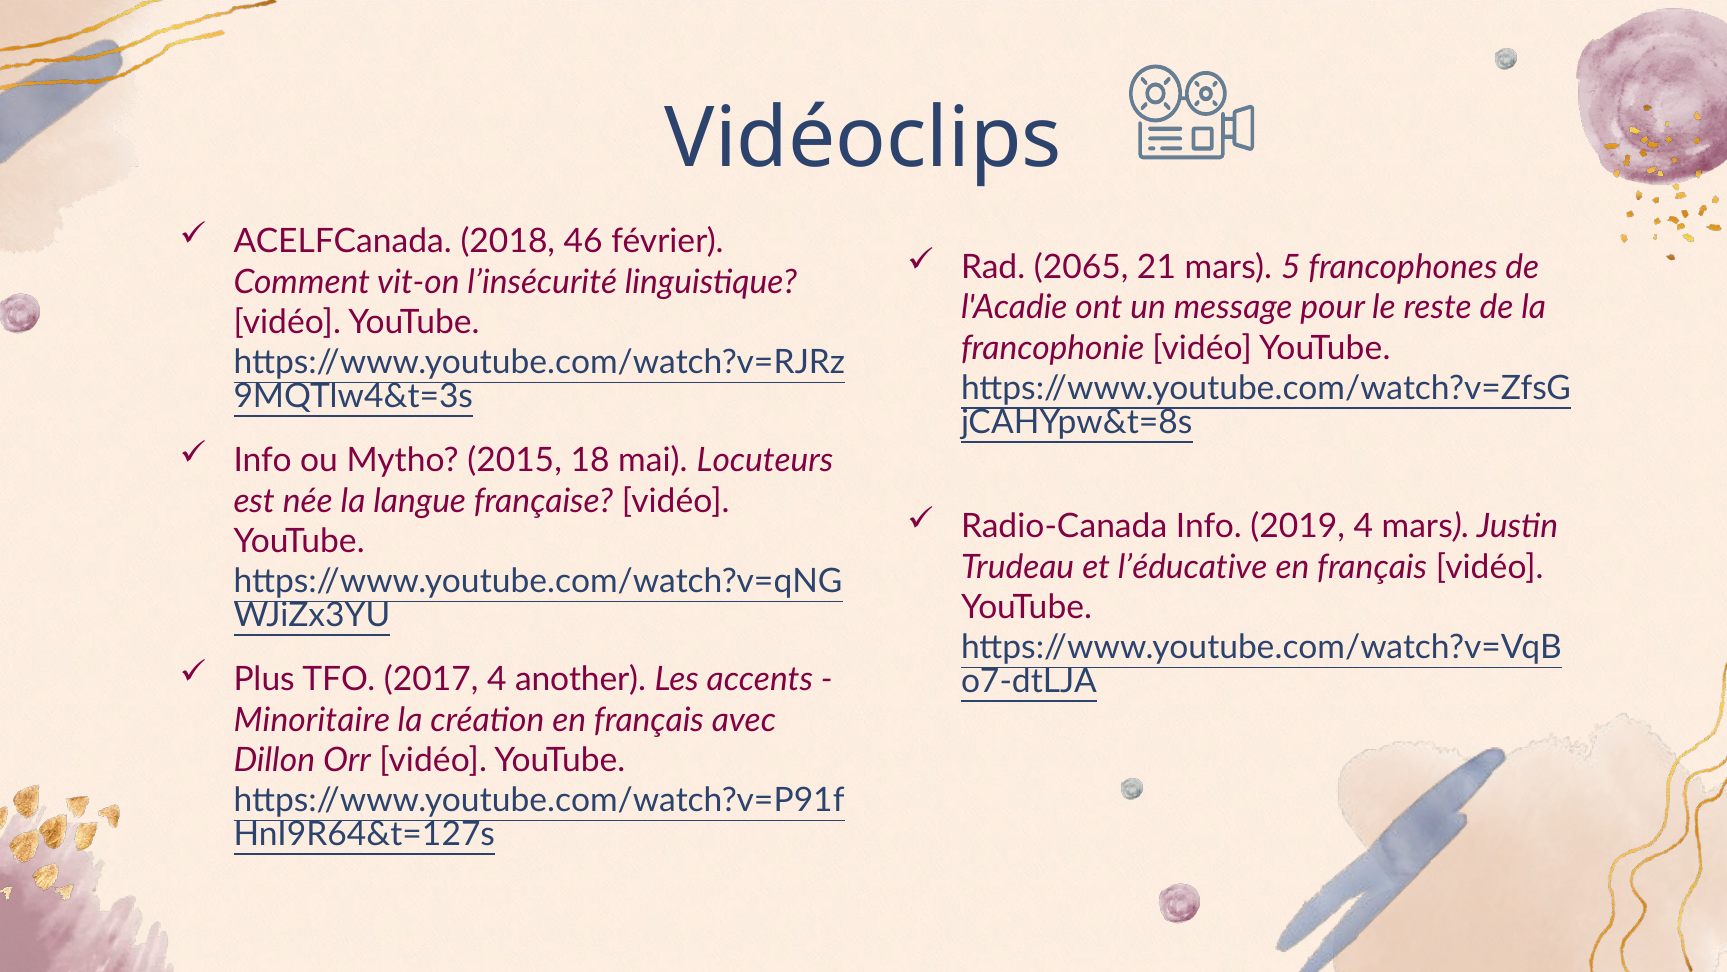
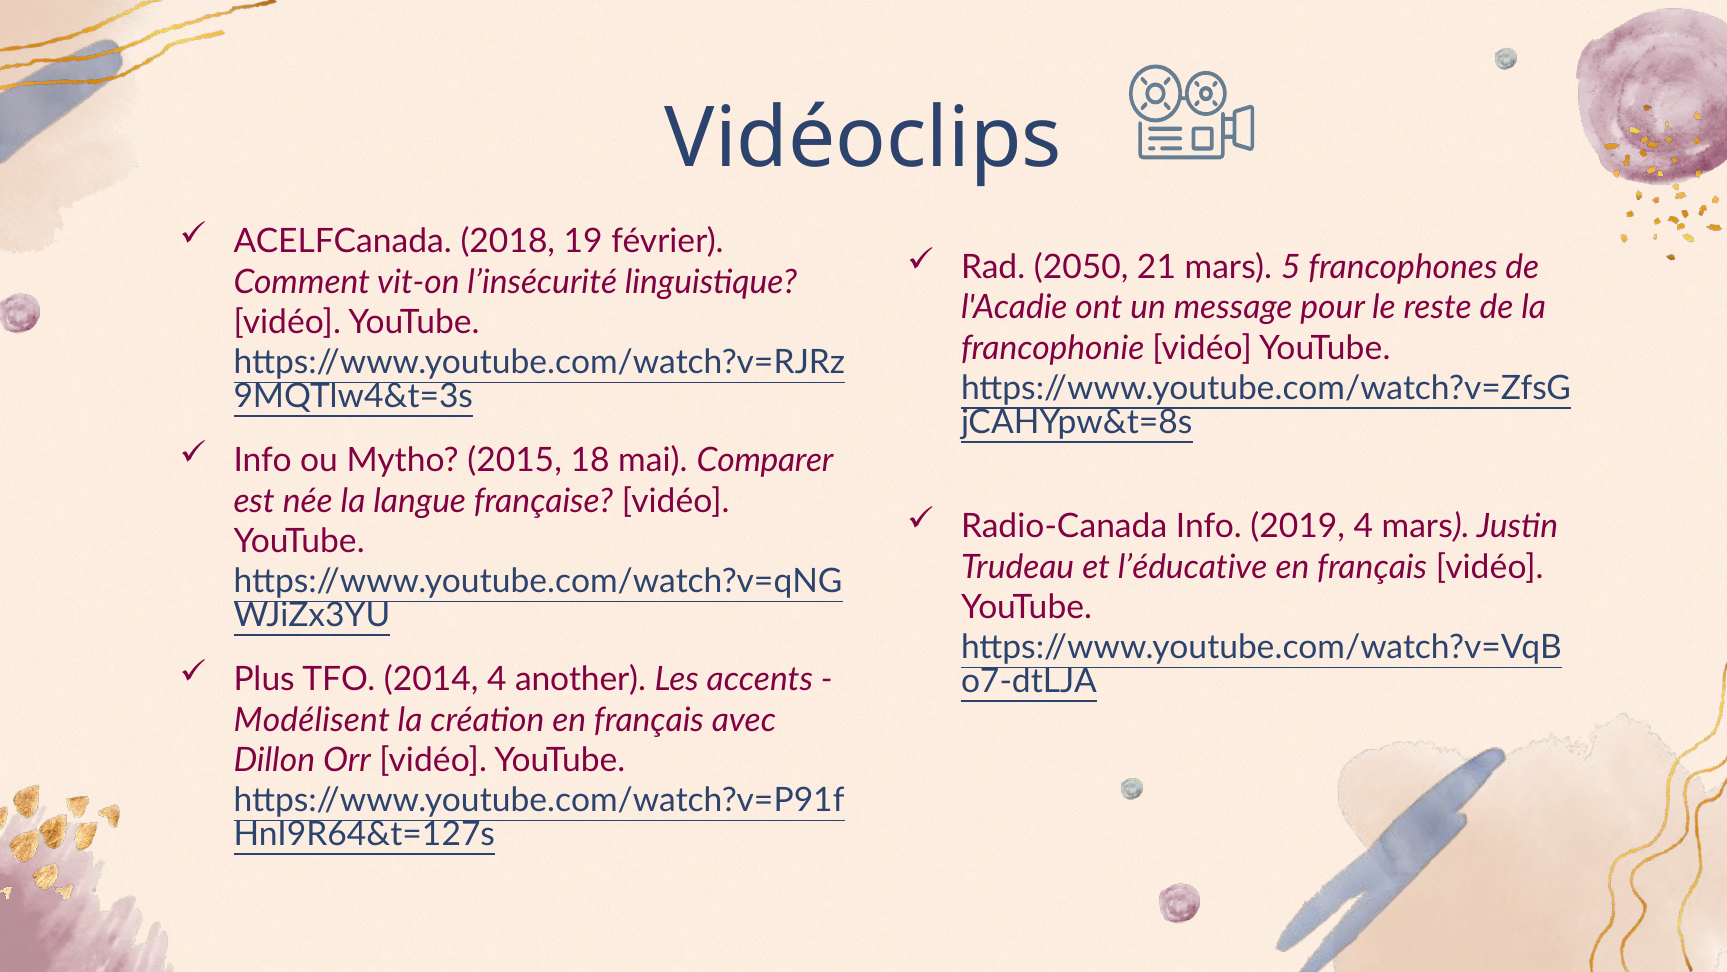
46: 46 -> 19 (583, 242)
2065: 2065 -> 2050 (1081, 267)
Locuteurs: Locuteurs -> Comparer (765, 461)
2017: 2017 -> 2014 (431, 679)
Minoritaire: Minoritaire -> Modélisent (312, 720)
